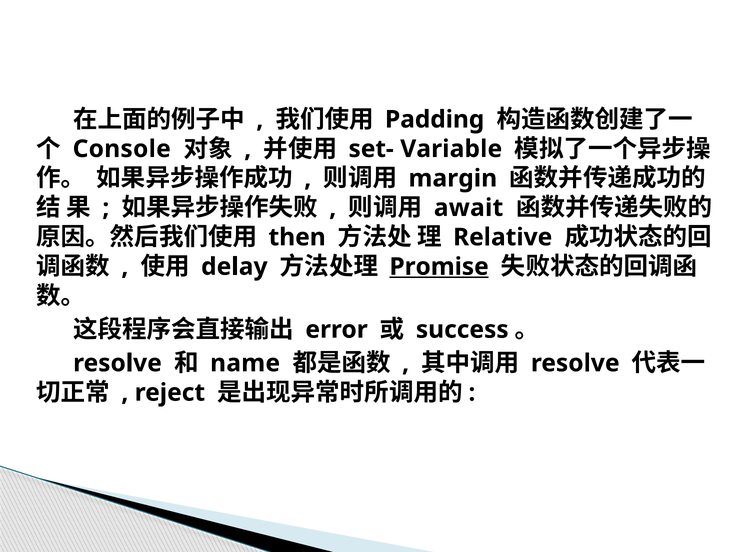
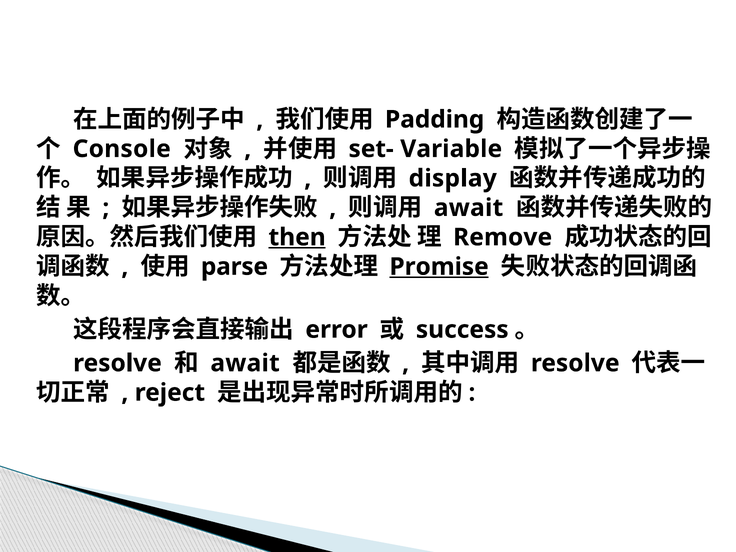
margin: margin -> display (453, 178)
then underline: none -> present (297, 237)
Relative: Relative -> Remove (503, 237)
delay: delay -> parse (234, 267)
name: name -> await (245, 363)
